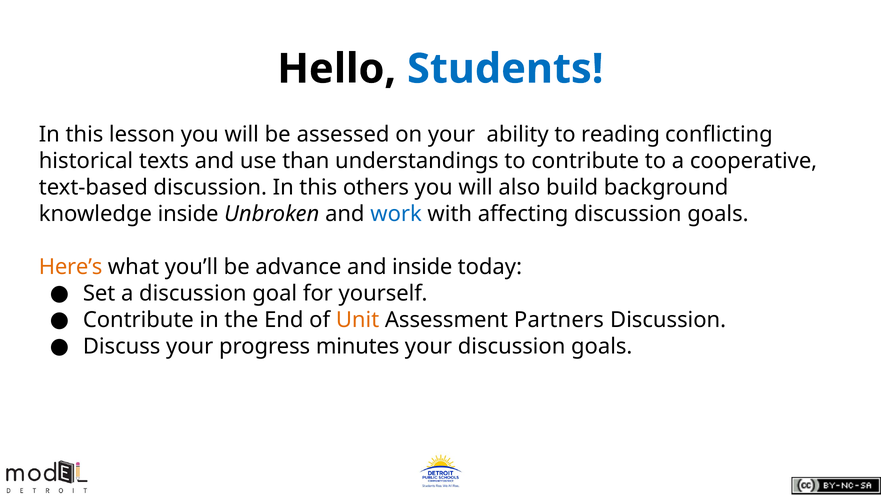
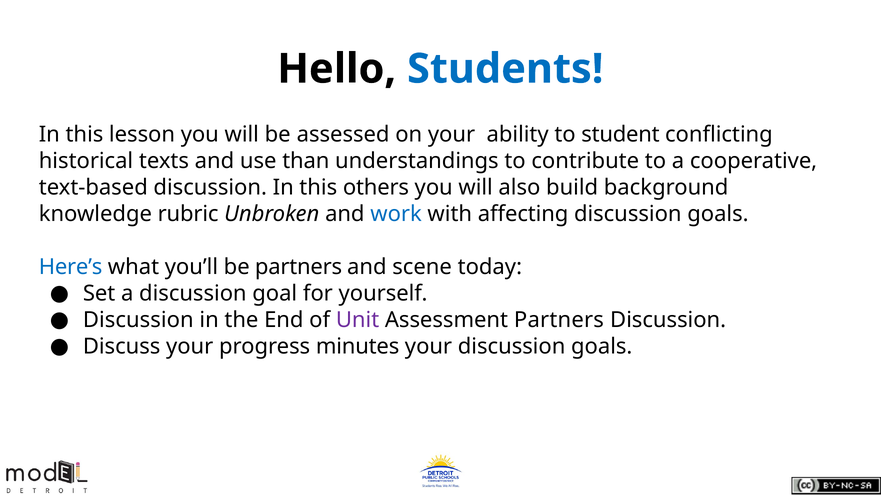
reading: reading -> student (620, 135)
knowledge inside: inside -> rubric (188, 214)
Here’s colour: orange -> blue (71, 267)
be advance: advance -> partners (299, 267)
and inside: inside -> scene (422, 267)
Contribute: Contribute -> Discussion (138, 320)
Unit colour: orange -> purple (358, 320)
